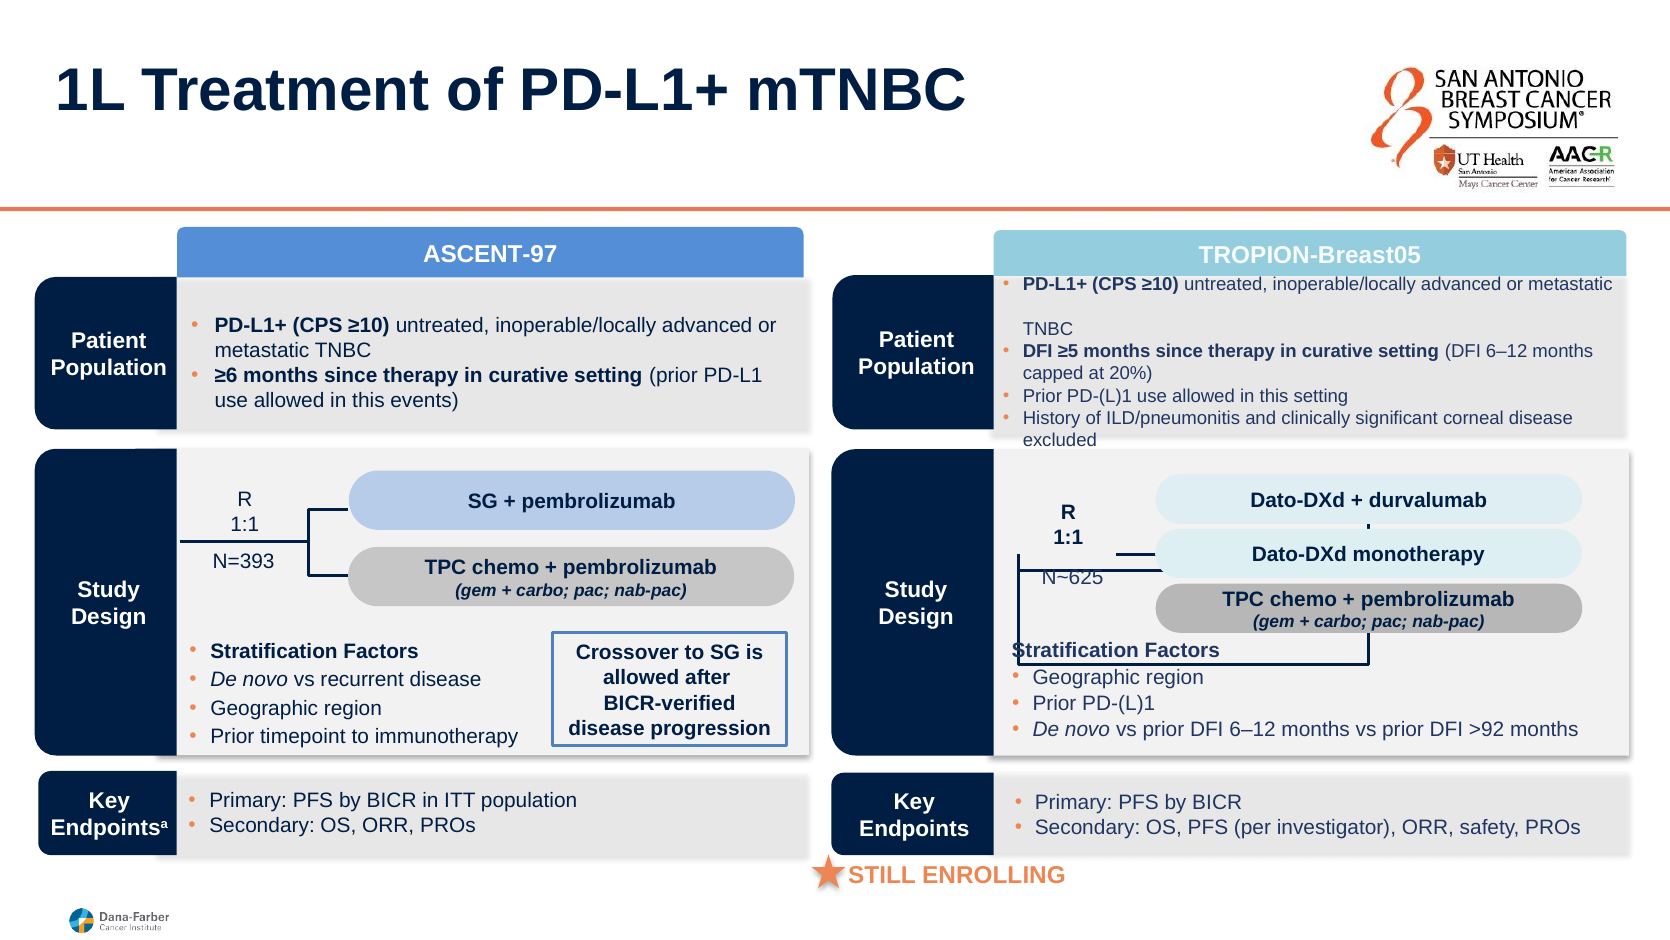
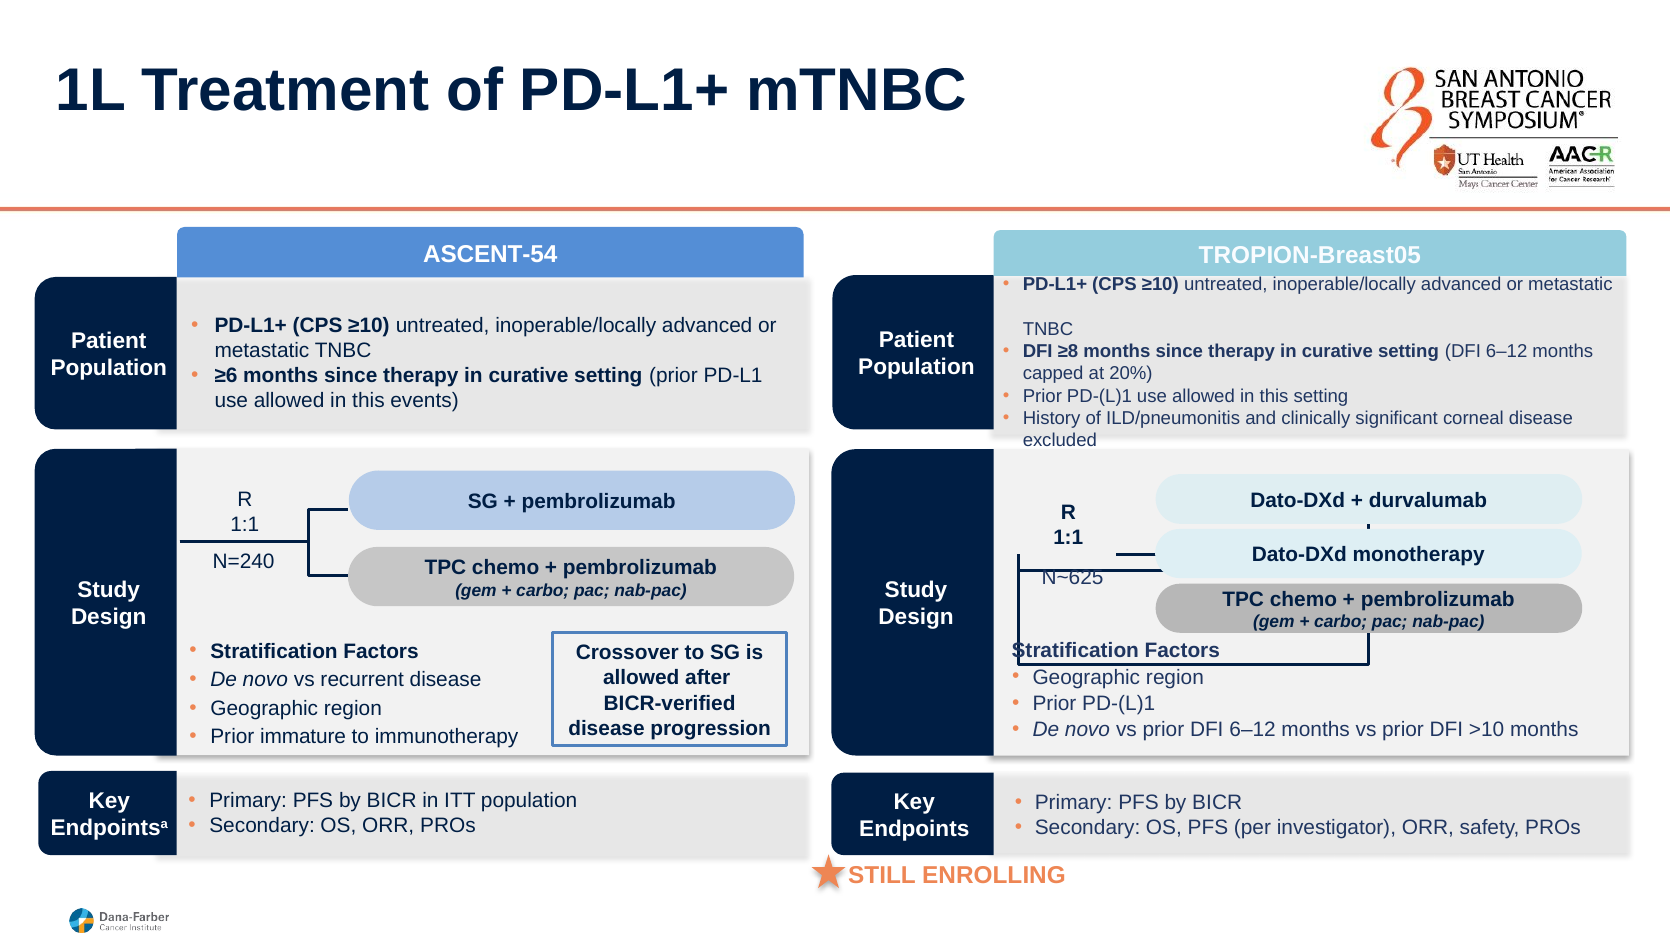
ASCENT-97: ASCENT-97 -> ASCENT-54 (490, 255)
≥5: ≥5 -> ≥8 (1068, 351)
N=393: N=393 -> N=240 (244, 561)
>92: >92 -> >10 (1487, 729)
timepoint: timepoint -> immature (303, 736)
